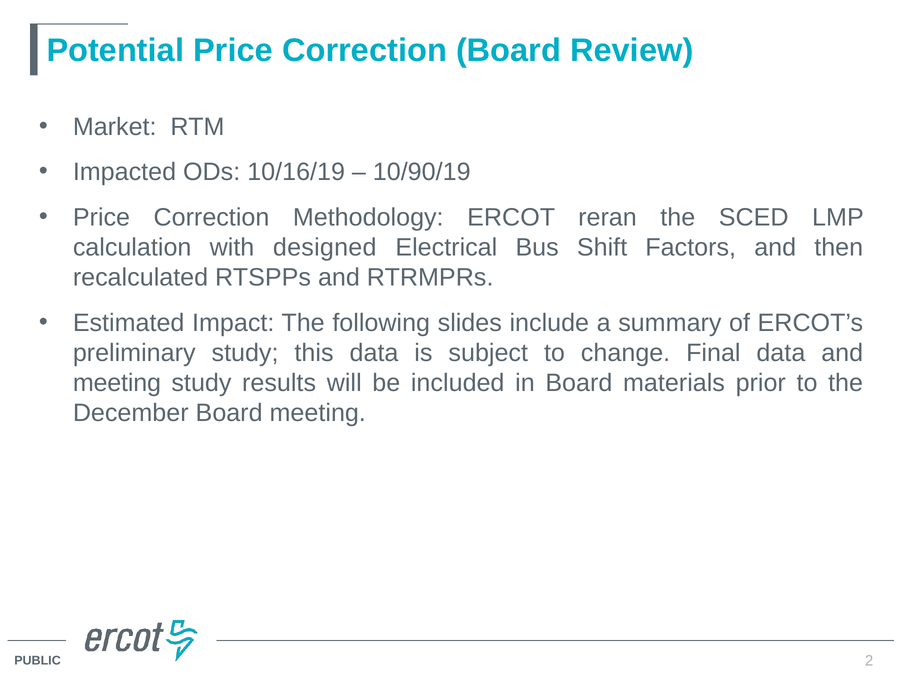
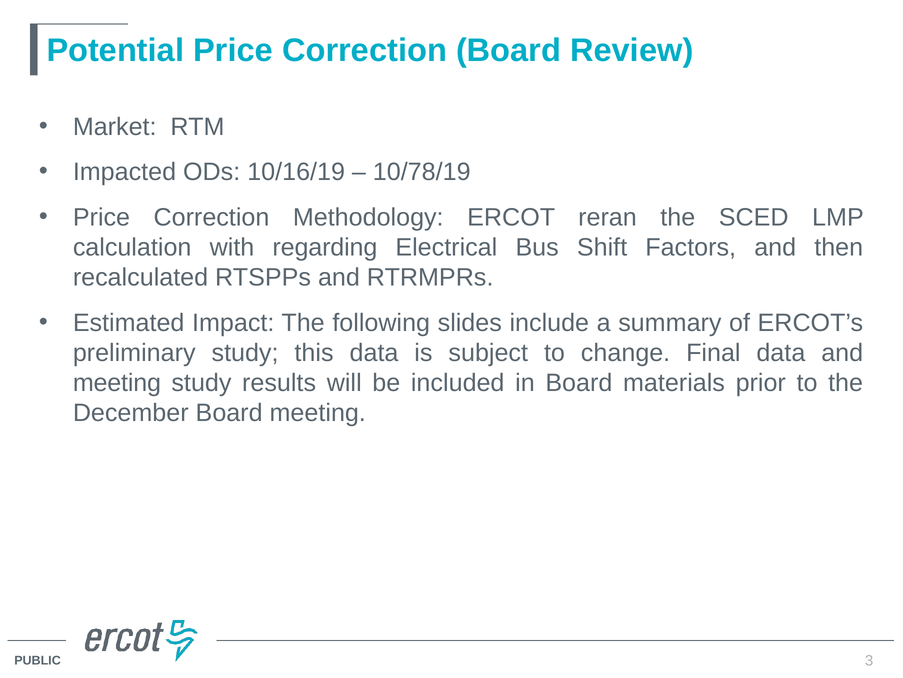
10/90/19: 10/90/19 -> 10/78/19 (422, 172)
designed: designed -> regarding (325, 247)
2: 2 -> 3 (869, 660)
